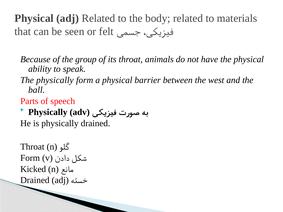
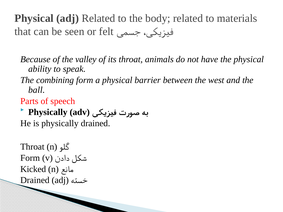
group: group -> valley (86, 59)
The physically: physically -> combining (55, 80)
